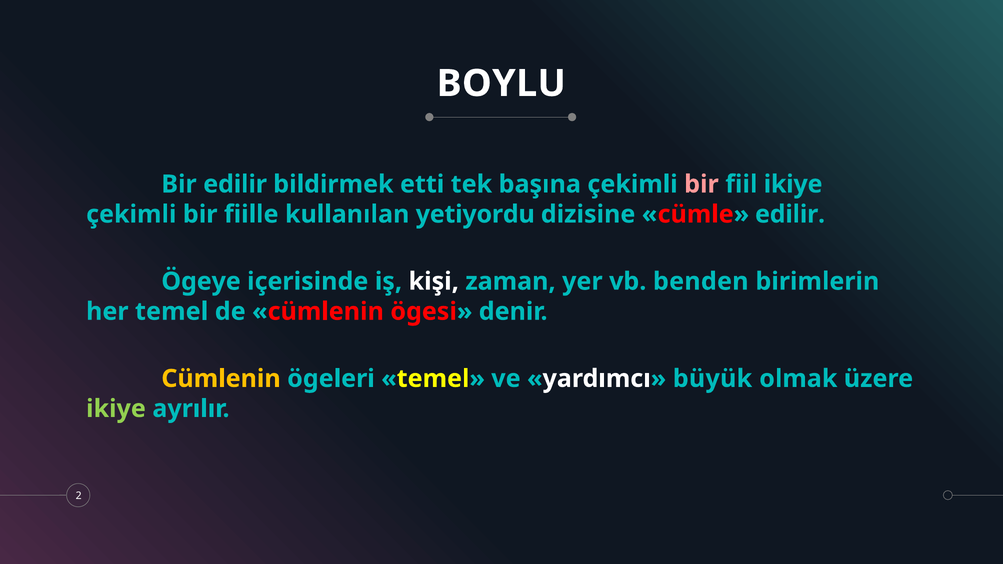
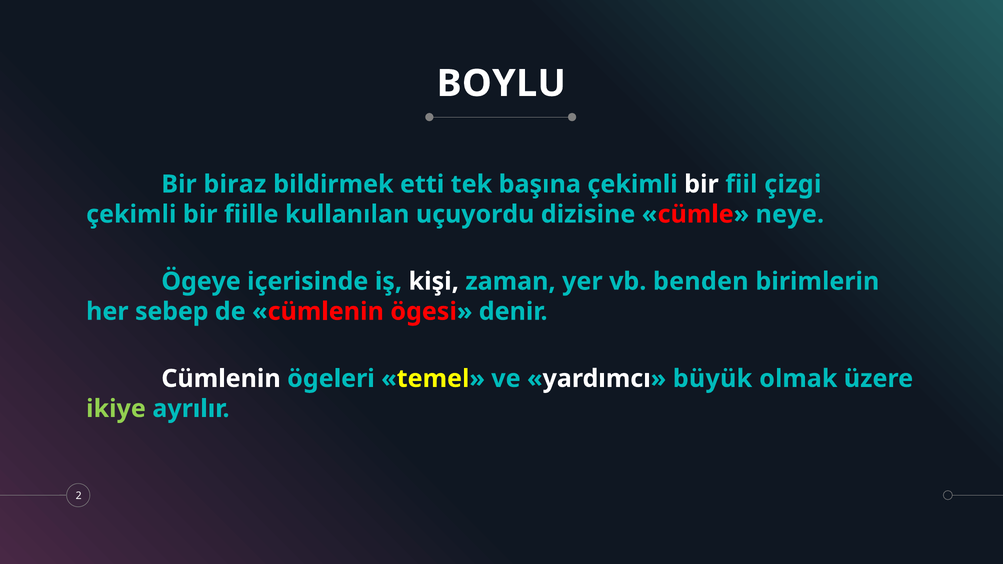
Bir edilir: edilir -> biraz (235, 184)
bir colour: pink -> white (701, 184)
fiil ikiye: ikiye -> çizgi (793, 184)
yetiyordu: yetiyordu -> uçuyordu (475, 214)
cümle edilir: edilir -> neye (790, 214)
her temel: temel -> sebep (172, 312)
Cümlenin colour: yellow -> white (221, 379)
